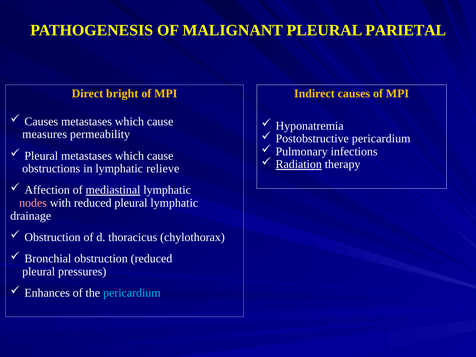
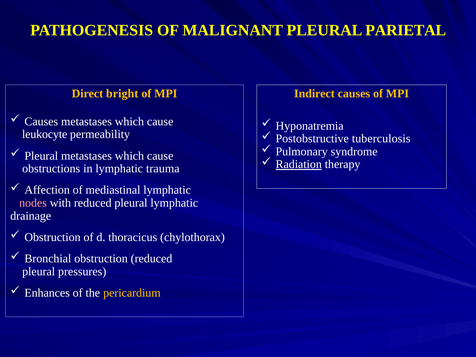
measures: measures -> leukocyte (45, 134)
Postobstructive pericardium: pericardium -> tuberculosis (381, 139)
infections: infections -> syndrome (354, 152)
relieve: relieve -> trauma (163, 169)
mediastinal underline: present -> none (113, 190)
pericardium colour: light blue -> yellow (132, 293)
